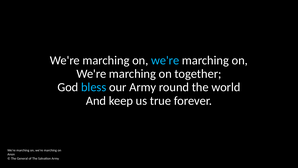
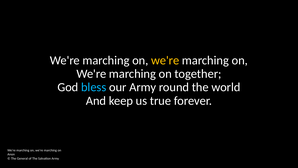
we're colour: light blue -> yellow (165, 60)
